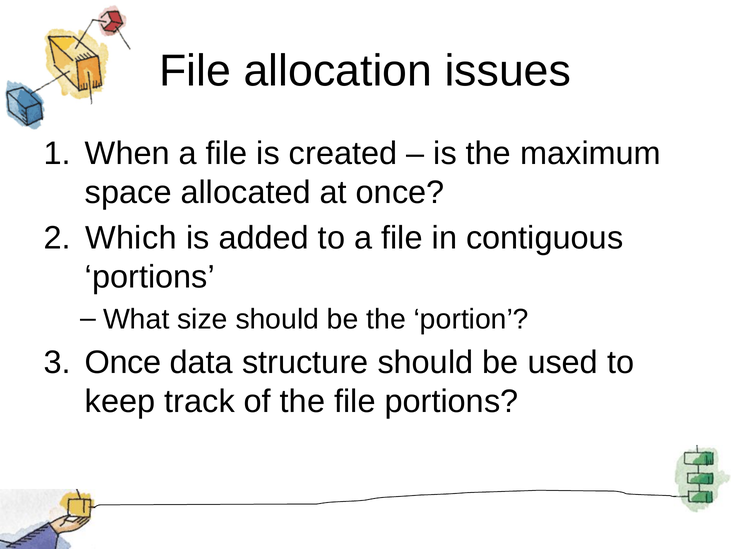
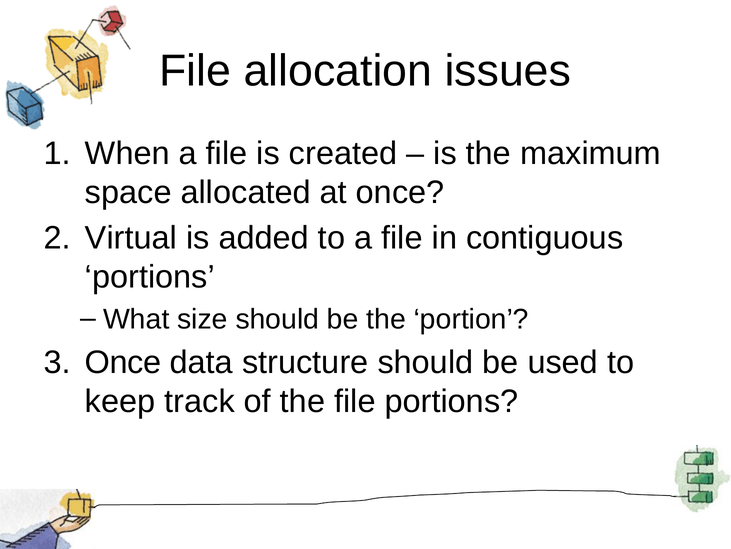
Which: Which -> Virtual (131, 238)
